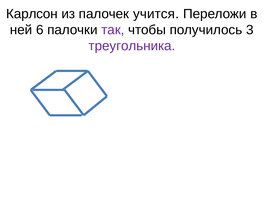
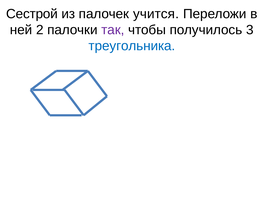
Карлсон: Карлсон -> Сестрой (32, 14)
6: 6 -> 2 (40, 30)
треугольника colour: purple -> blue (132, 46)
